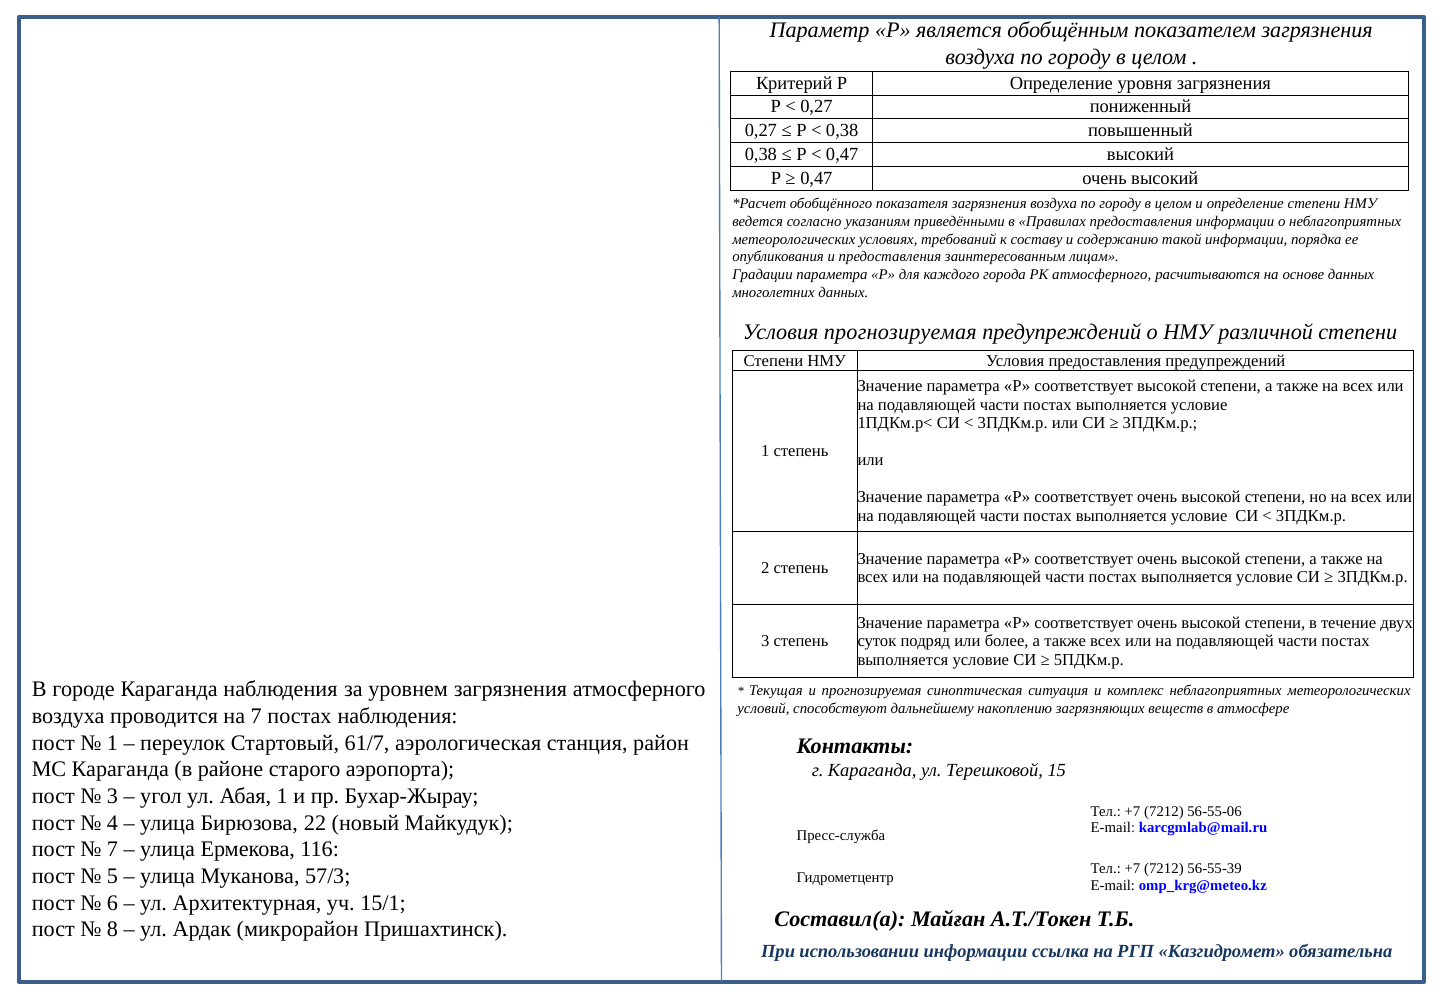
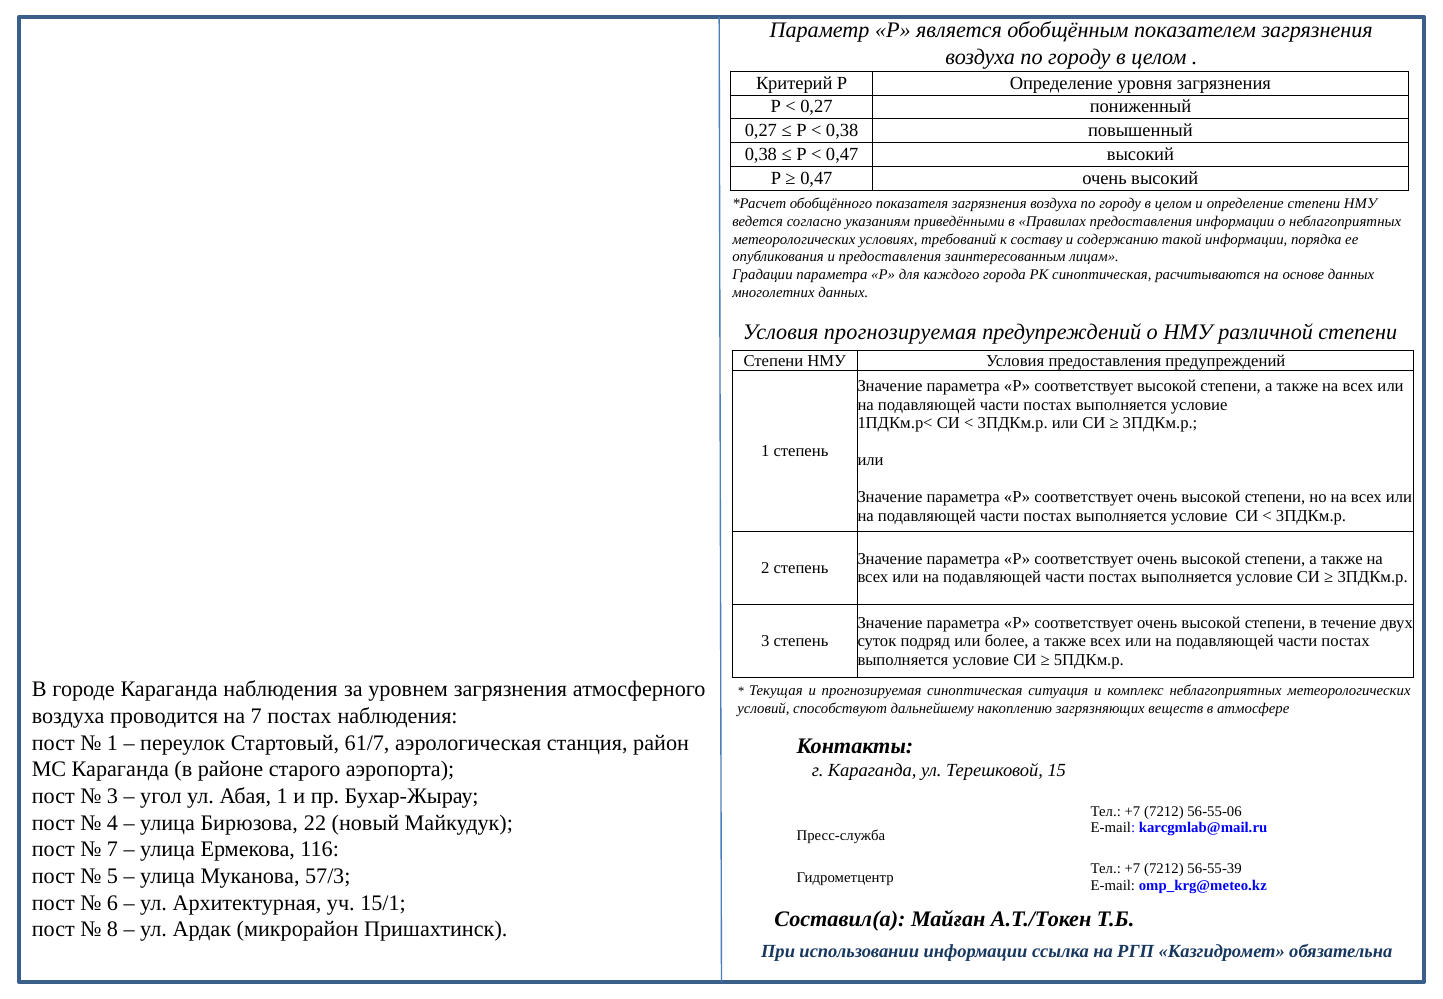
РК атмосферного: атмосферного -> синоптическая (1102, 275)
